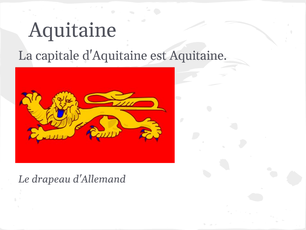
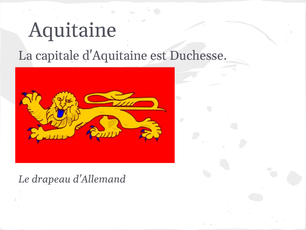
est Aquitaine: Aquitaine -> Duchesse (198, 56)
